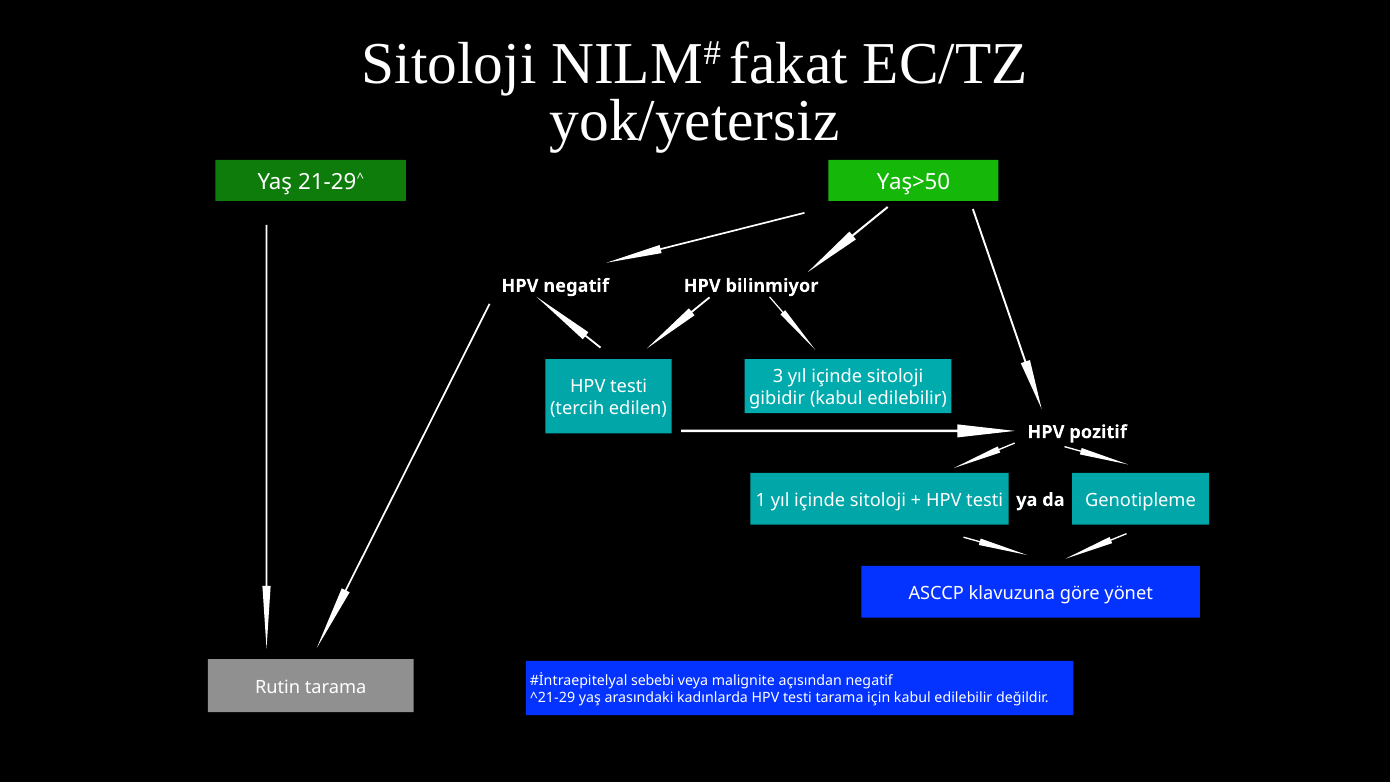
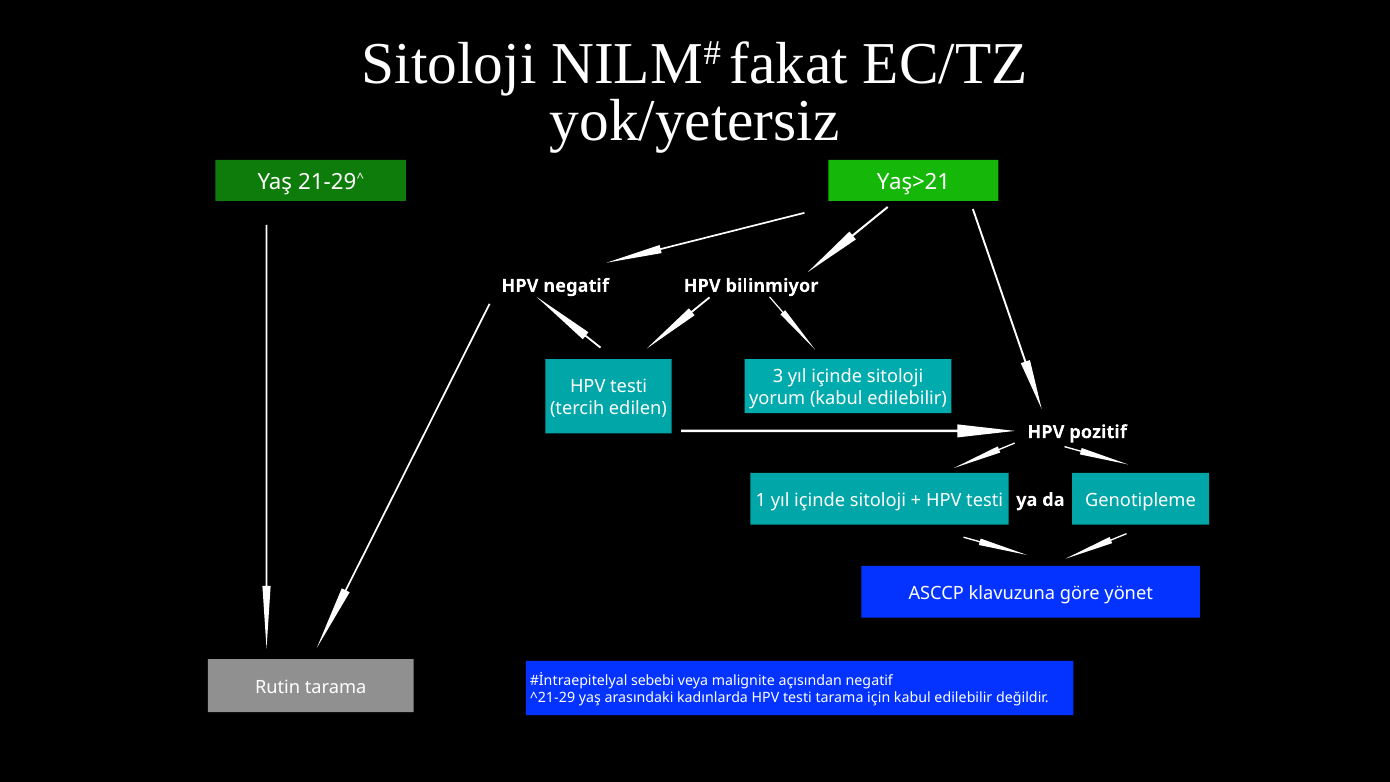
Yaş>50: Yaş>50 -> Yaş>21 (913, 182)
gibidir: gibidir -> yorum (777, 398)
